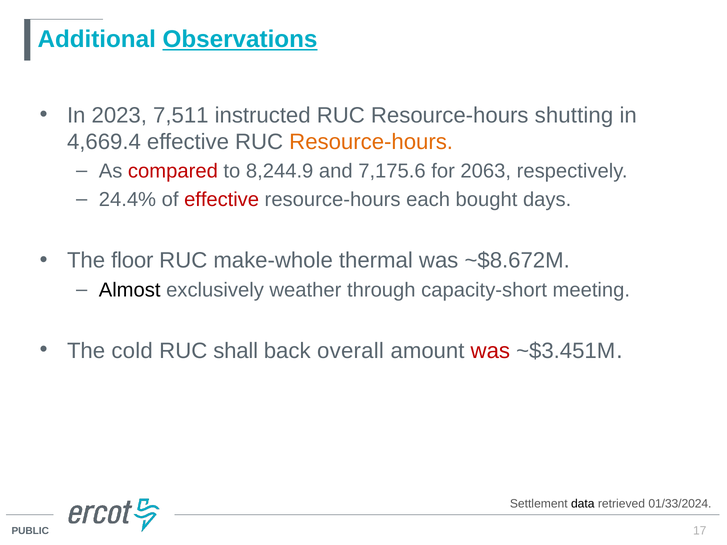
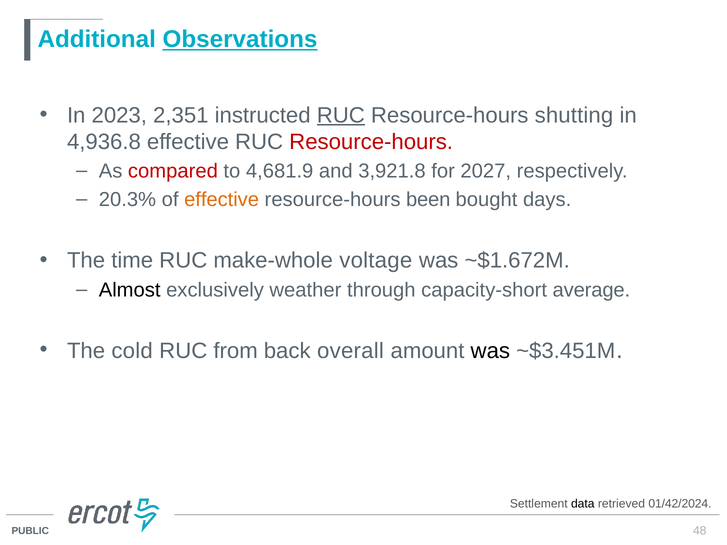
7,511: 7,511 -> 2,351 (181, 115)
RUC underline: none -> present (341, 115)
4,669.4: 4,669.4 -> 4,936.8 (104, 142)
Resource-hours colour: orange -> red (371, 142)
8,244.9: 8,244.9 -> 4,681.9 (280, 171)
7,175.6: 7,175.6 -> 3,921.8 (392, 171)
2063: 2063 -> 2027 (486, 171)
24.4%: 24.4% -> 20.3% (127, 200)
effective colour: red -> orange (222, 200)
each: each -> been (428, 200)
floor: floor -> time (132, 261)
thermal: thermal -> voltage (376, 261)
~$8.672M: ~$8.672M -> ~$1.672M (517, 261)
meeting: meeting -> average (591, 290)
shall: shall -> from (236, 351)
was colour: red -> black (490, 351)
01/33/2024: 01/33/2024 -> 01/42/2024 (680, 504)
17: 17 -> 48 (700, 531)
